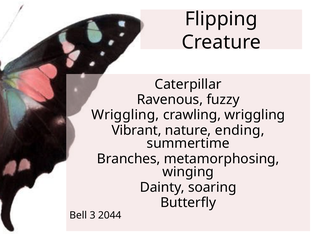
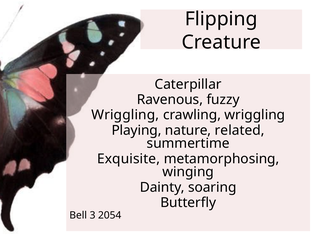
Vibrant: Vibrant -> Playing (136, 131)
ending: ending -> related (240, 131)
Branches: Branches -> Exquisite (129, 159)
2044: 2044 -> 2054 (110, 216)
